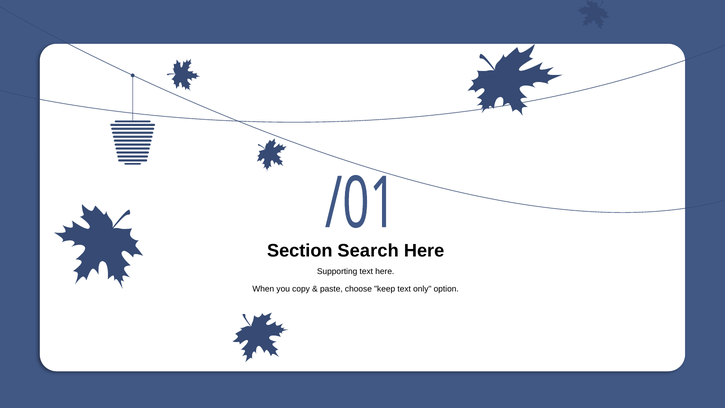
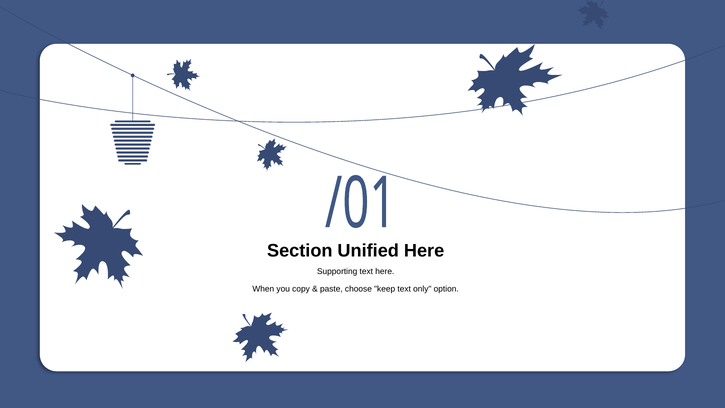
Search: Search -> Unified (368, 251)
